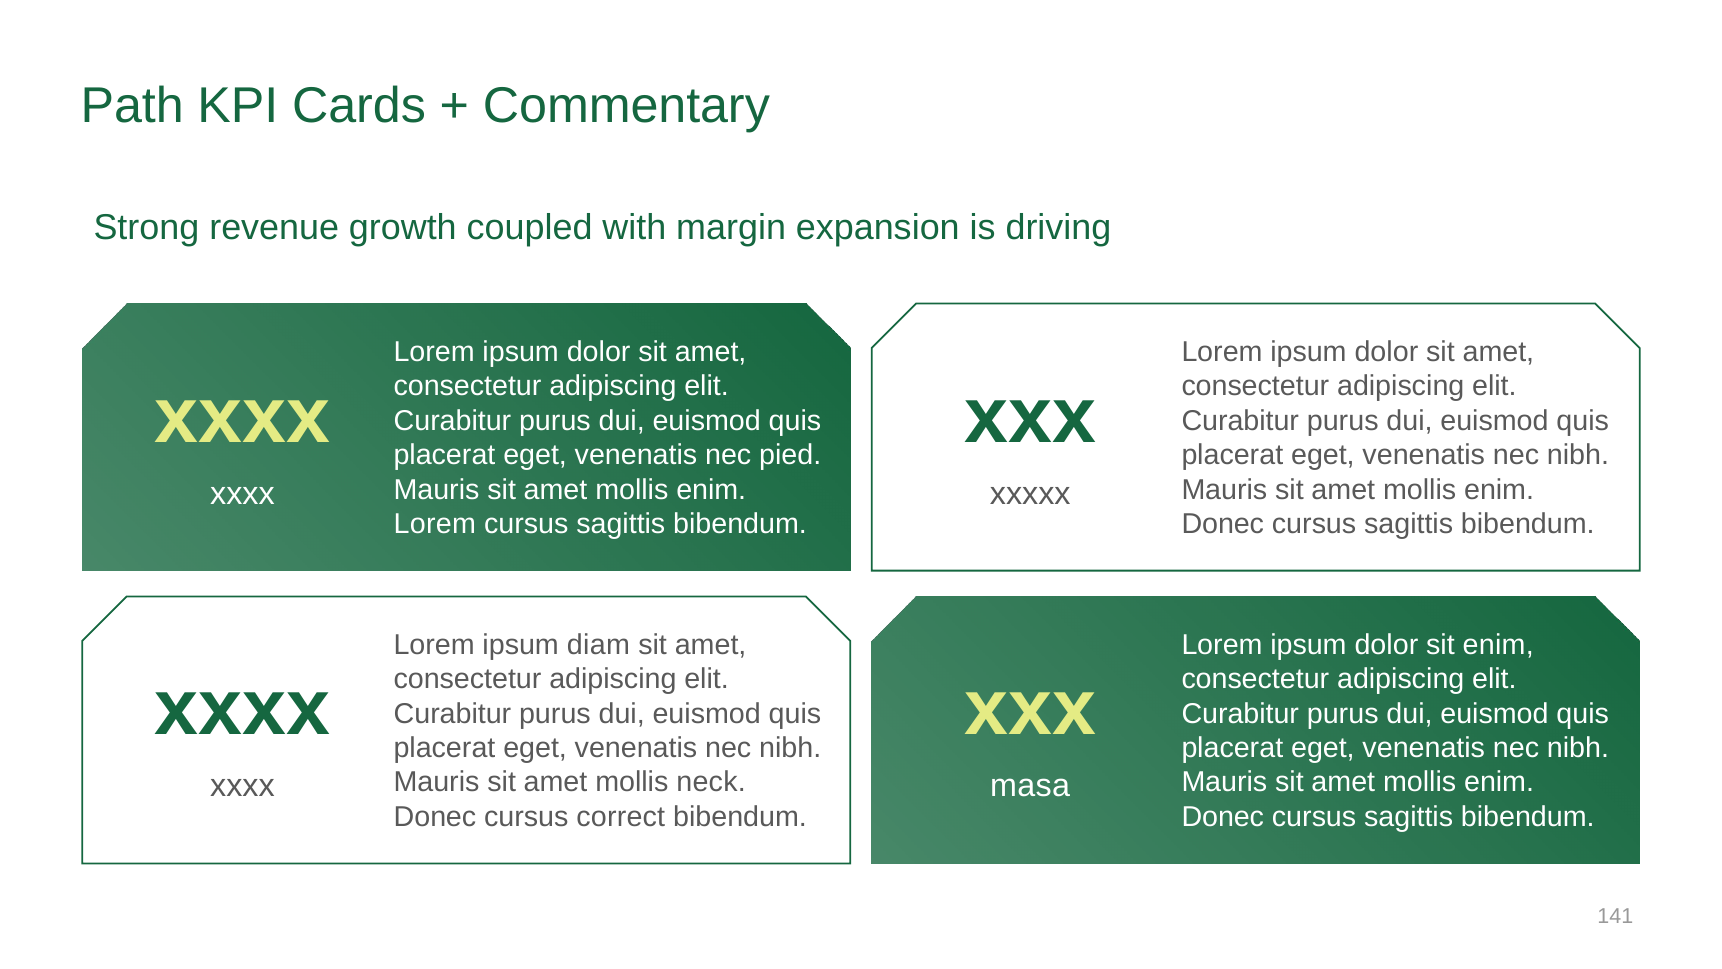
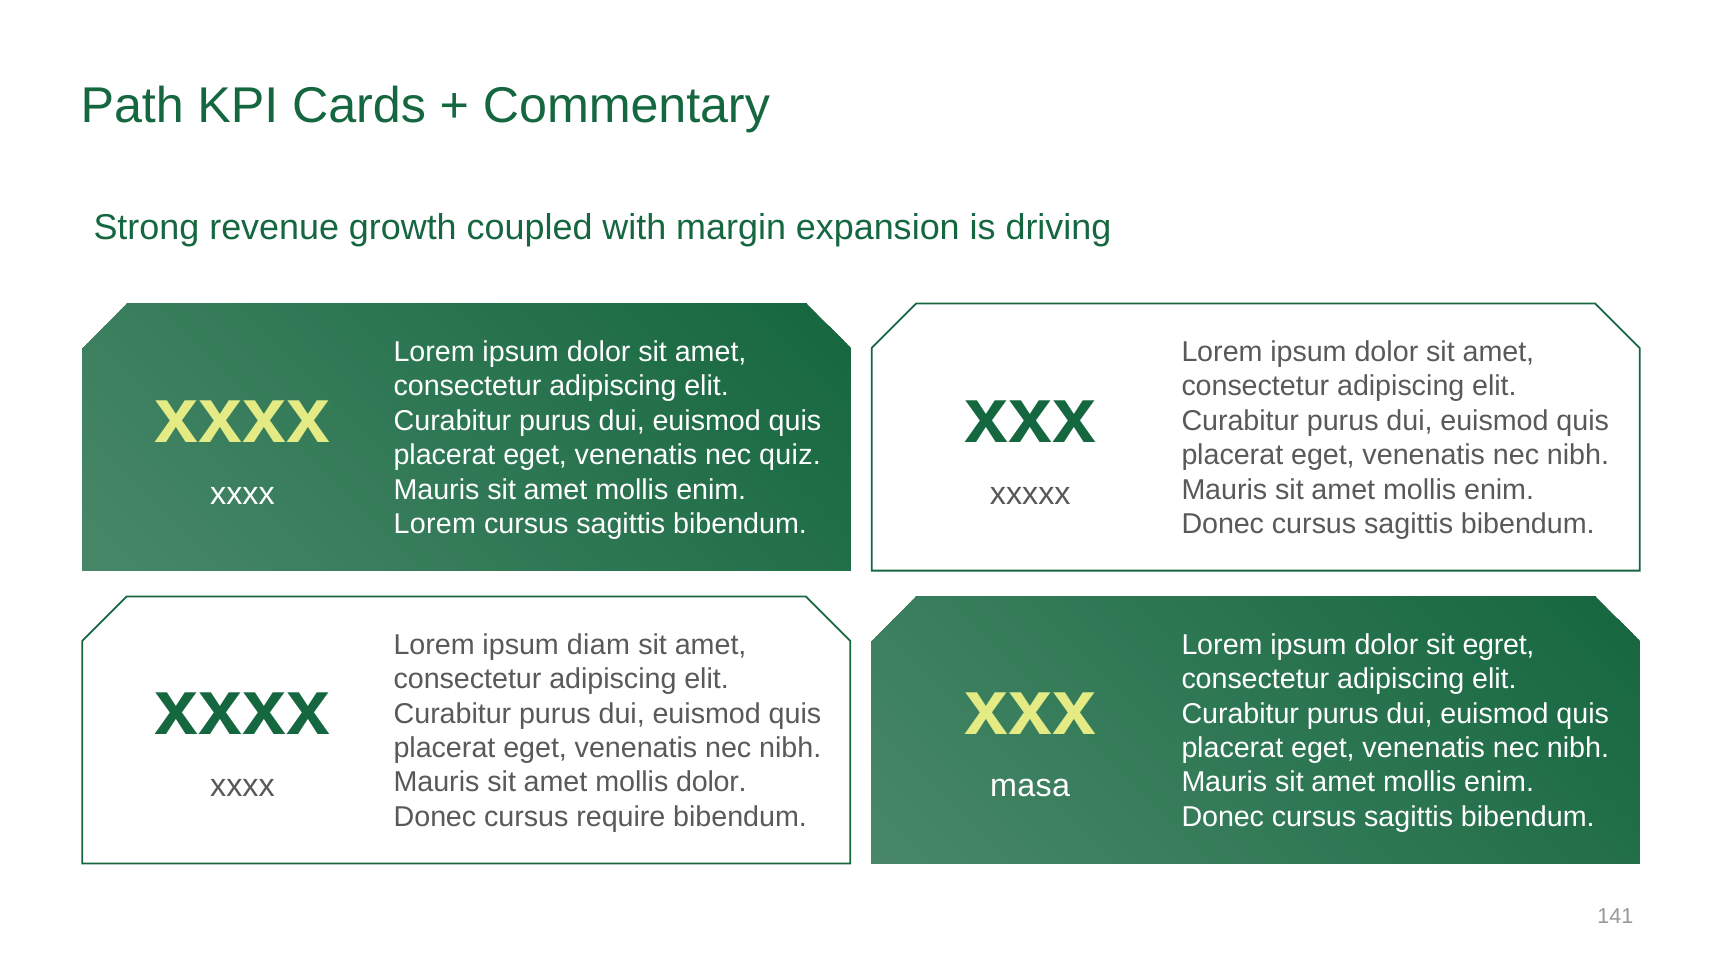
pied: pied -> quiz (790, 455)
sit enim: enim -> egret (1498, 645)
mollis neck: neck -> dolor (711, 782)
correct: correct -> require (621, 817)
